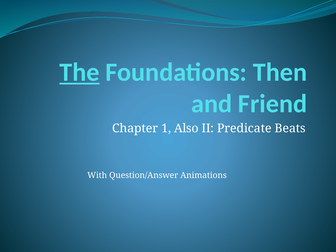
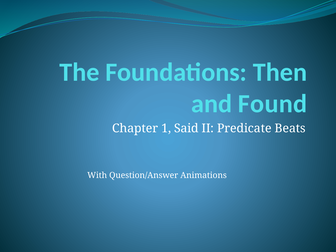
The underline: present -> none (80, 72)
Friend: Friend -> Found (273, 104)
Also: Also -> Said (186, 128)
